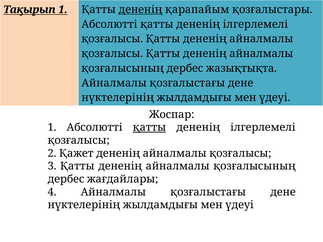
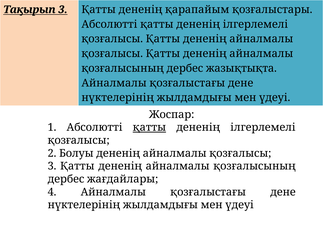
Тақырып 1: 1 -> 3 (63, 10)
дененің underline: present -> none (140, 10)
Қажет: Қажет -> Болуы (76, 153)
